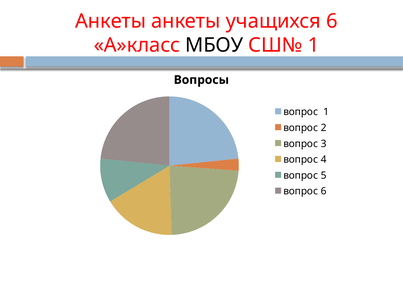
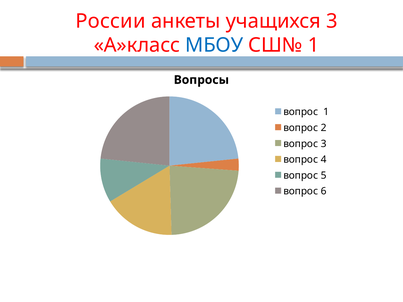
Анкеты: Анкеты -> России (110, 21)
учащихся 6: 6 -> 3 (332, 21)
МБОУ colour: black -> blue (214, 45)
